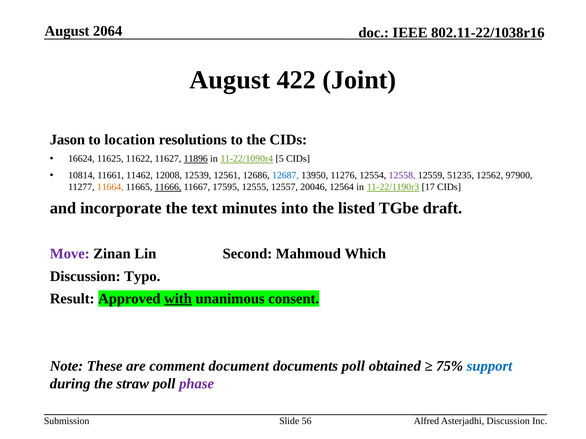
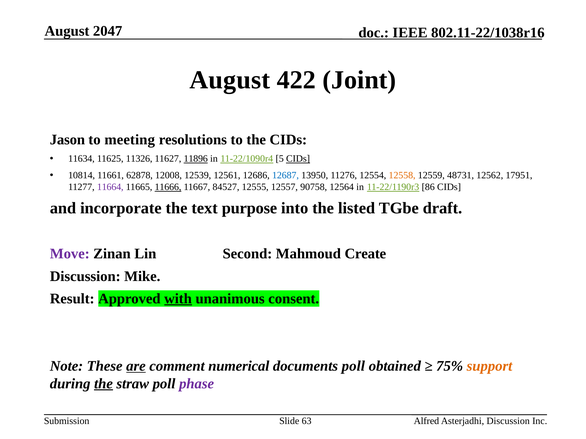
2064: 2064 -> 2047 (108, 31)
location: location -> meeting (130, 140)
16624: 16624 -> 11634 (81, 159)
11622: 11622 -> 11326 (139, 159)
CIDs underline: none -> present (298, 159)
11462: 11462 -> 62878 (140, 176)
12558 colour: purple -> orange (402, 176)
51235: 51235 -> 48731 (461, 176)
97900: 97900 -> 17951 (519, 176)
11664 colour: orange -> purple (110, 187)
17595: 17595 -> 84527 (226, 187)
20046: 20046 -> 90758 (314, 187)
17: 17 -> 86 (428, 187)
minutes: minutes -> purpose (249, 208)
Which: Which -> Create (365, 254)
Typo: Typo -> Mike (142, 277)
are underline: none -> present (136, 366)
document: document -> numerical (239, 366)
support colour: blue -> orange (489, 366)
the underline: none -> present (103, 384)
56: 56 -> 63 (307, 422)
